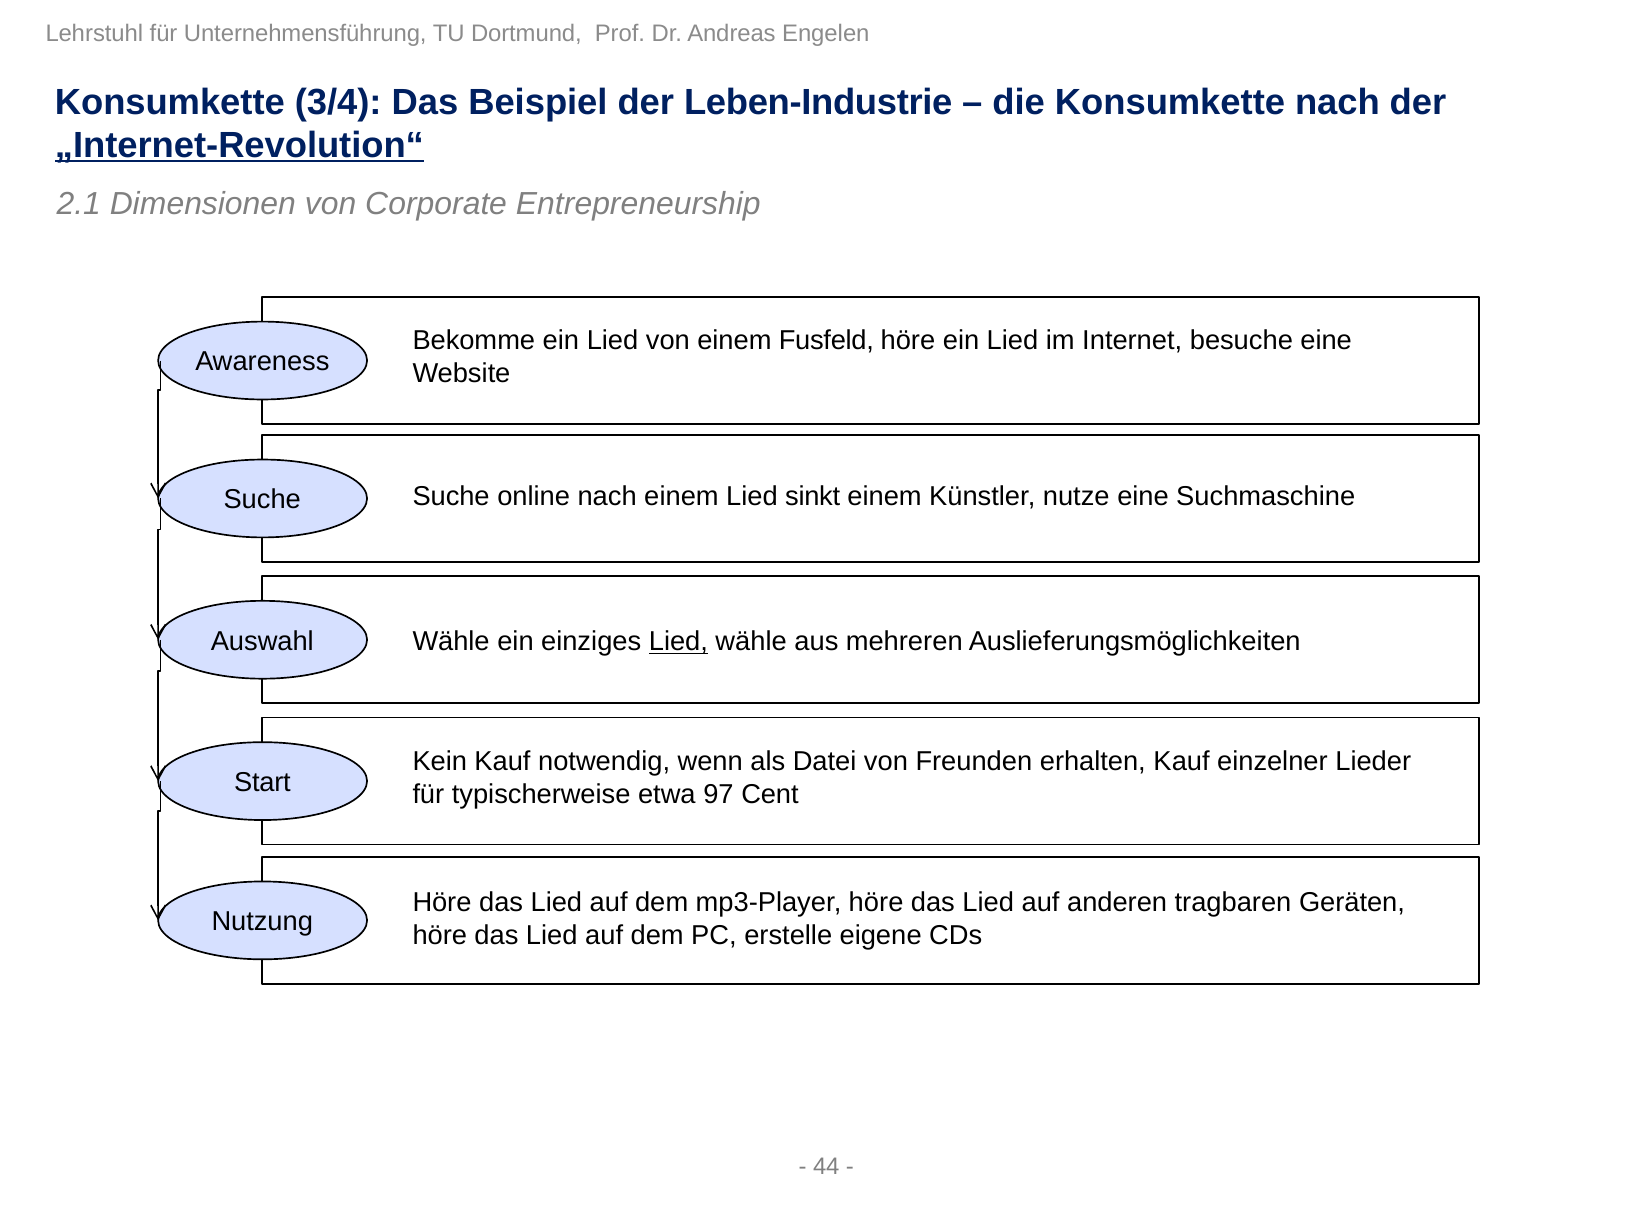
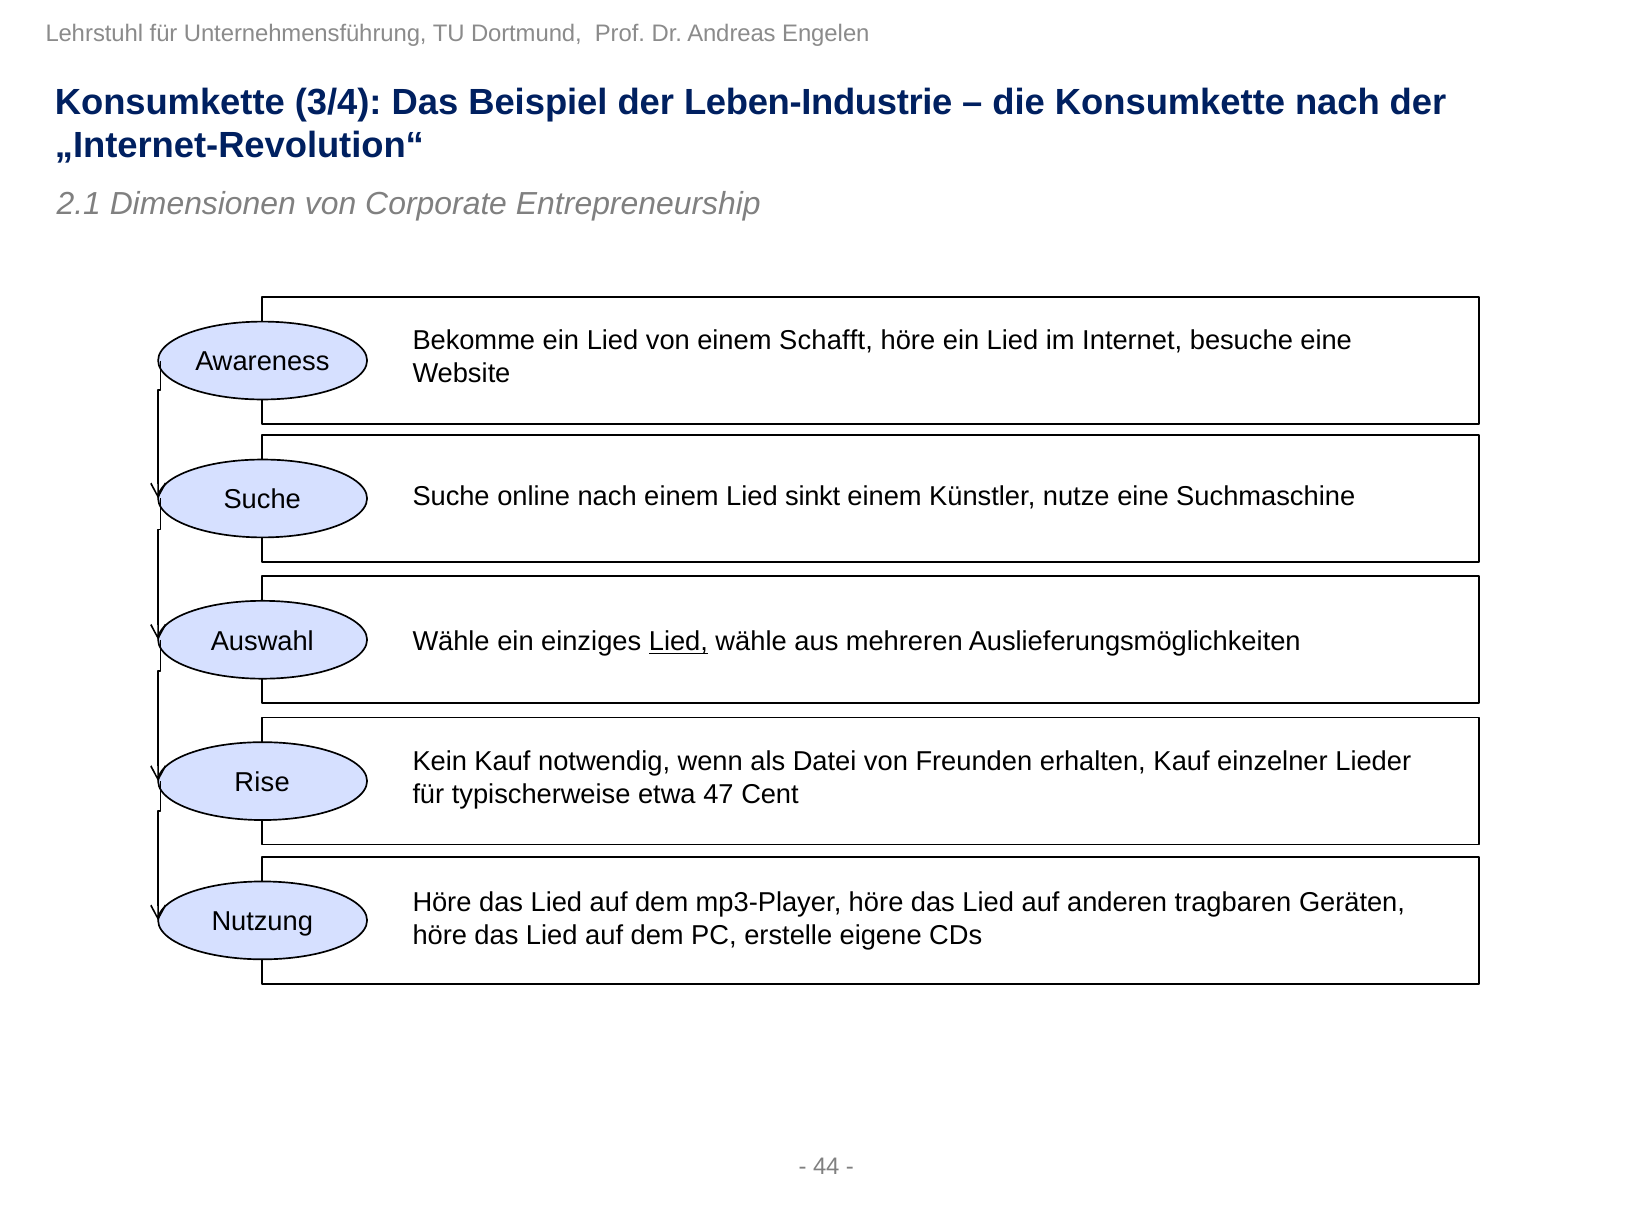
„Internet-Revolution“ underline: present -> none (239, 146)
Fusfeld: Fusfeld -> Schafft (826, 341)
Start: Start -> Rise (262, 783)
97: 97 -> 47 (719, 794)
